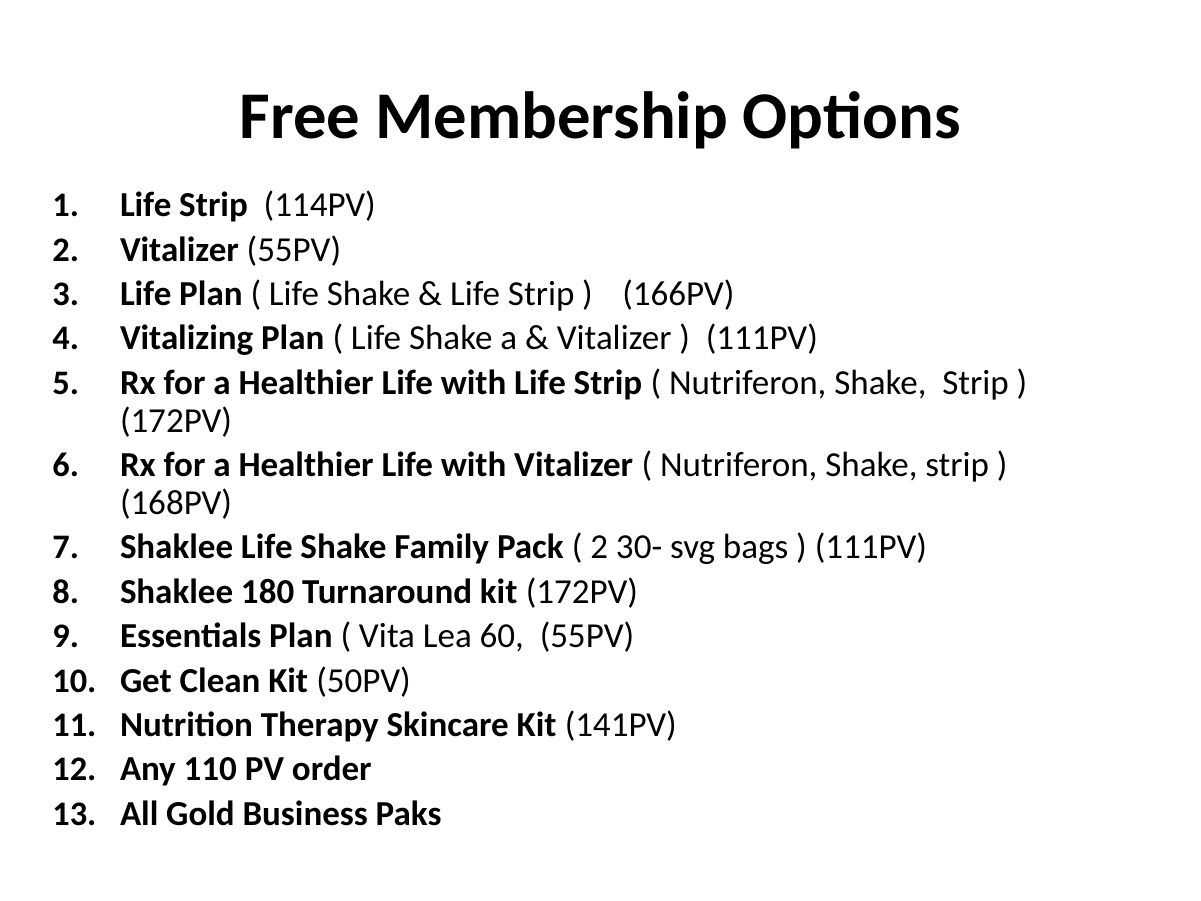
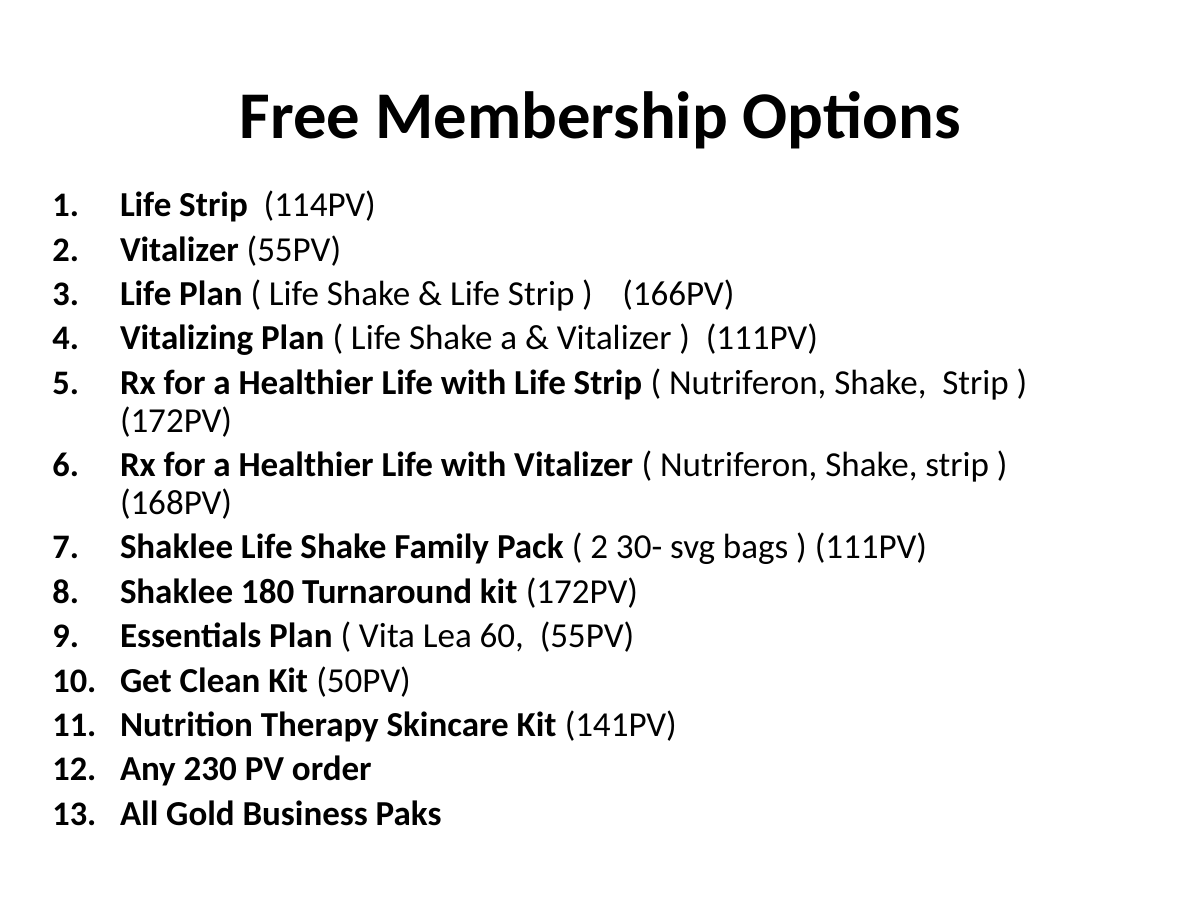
110: 110 -> 230 (210, 769)
